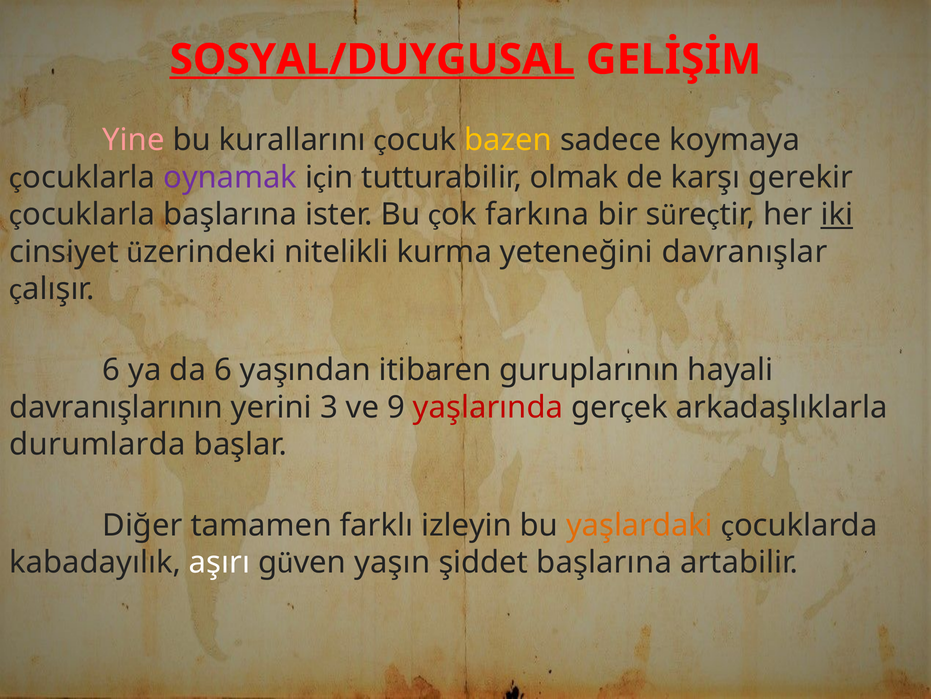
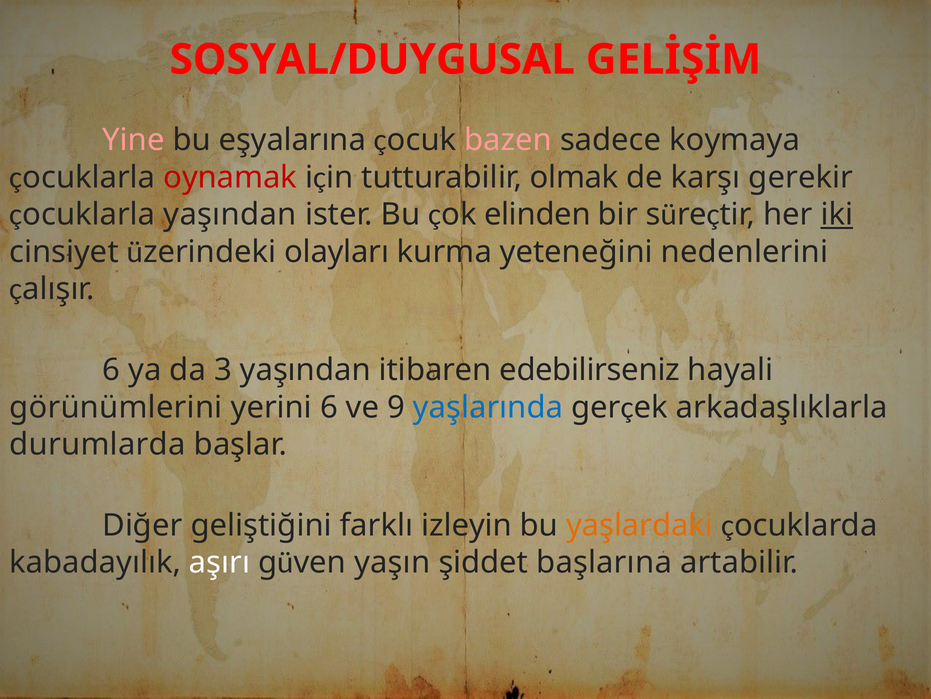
SOSYAL/DUYGUSAL underline: present -> none (372, 59)
kurallarını: kurallarını -> eşyalarına (292, 140)
bazen colour: yellow -> pink (508, 140)
oynamak colour: purple -> red (230, 177)
başlarına: başlarına -> yaşından (230, 214)
farkına: farkına -> elinden (537, 214)
nitelikli: nitelikli -> olayları (337, 252)
davranışlar: davranışlar -> nedenlerini (745, 252)
da 6: 6 -> 3 (223, 370)
guruplarının: guruplarının -> edebilirseniz (590, 370)
davranışlarının: davranışlarının -> görünümlerini (116, 407)
yerini 3: 3 -> 6 (329, 407)
yaşlarında colour: red -> blue (488, 407)
tamamen: tamamen -> geliştiğini (261, 525)
